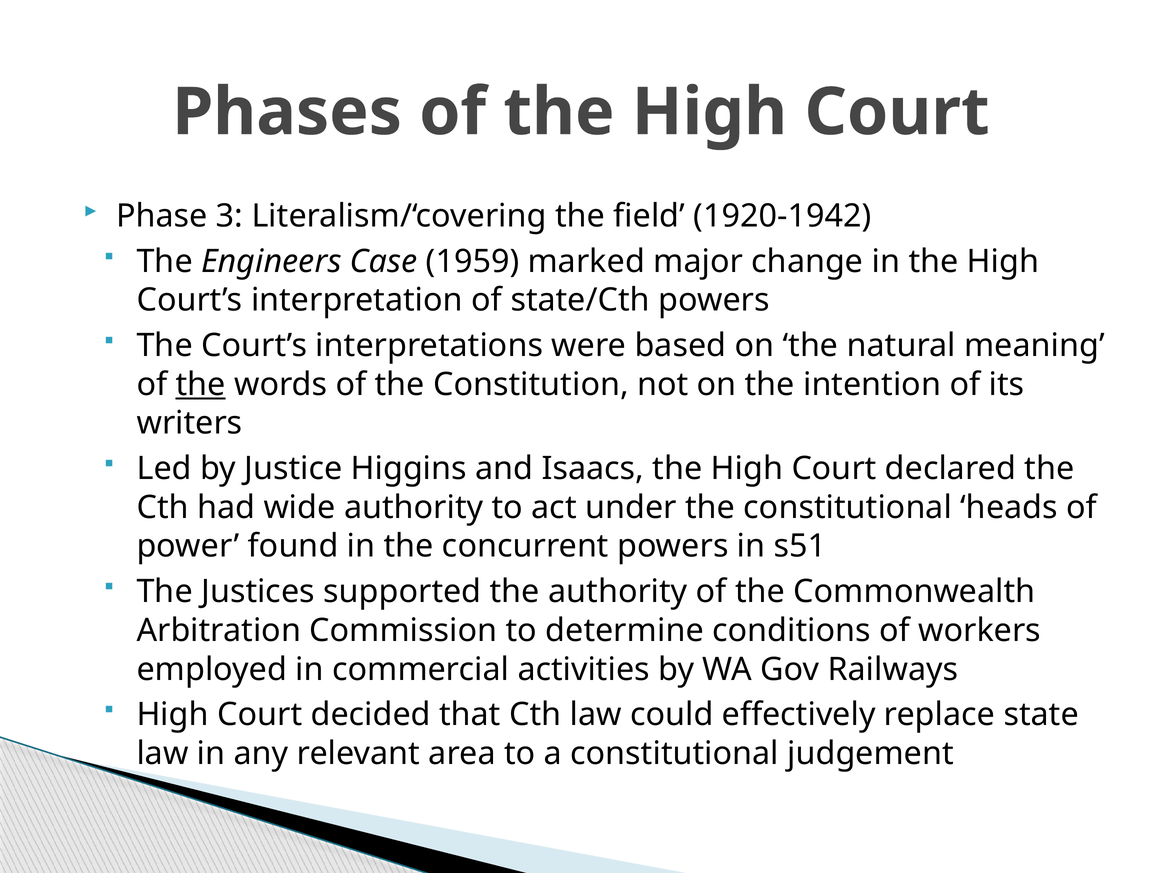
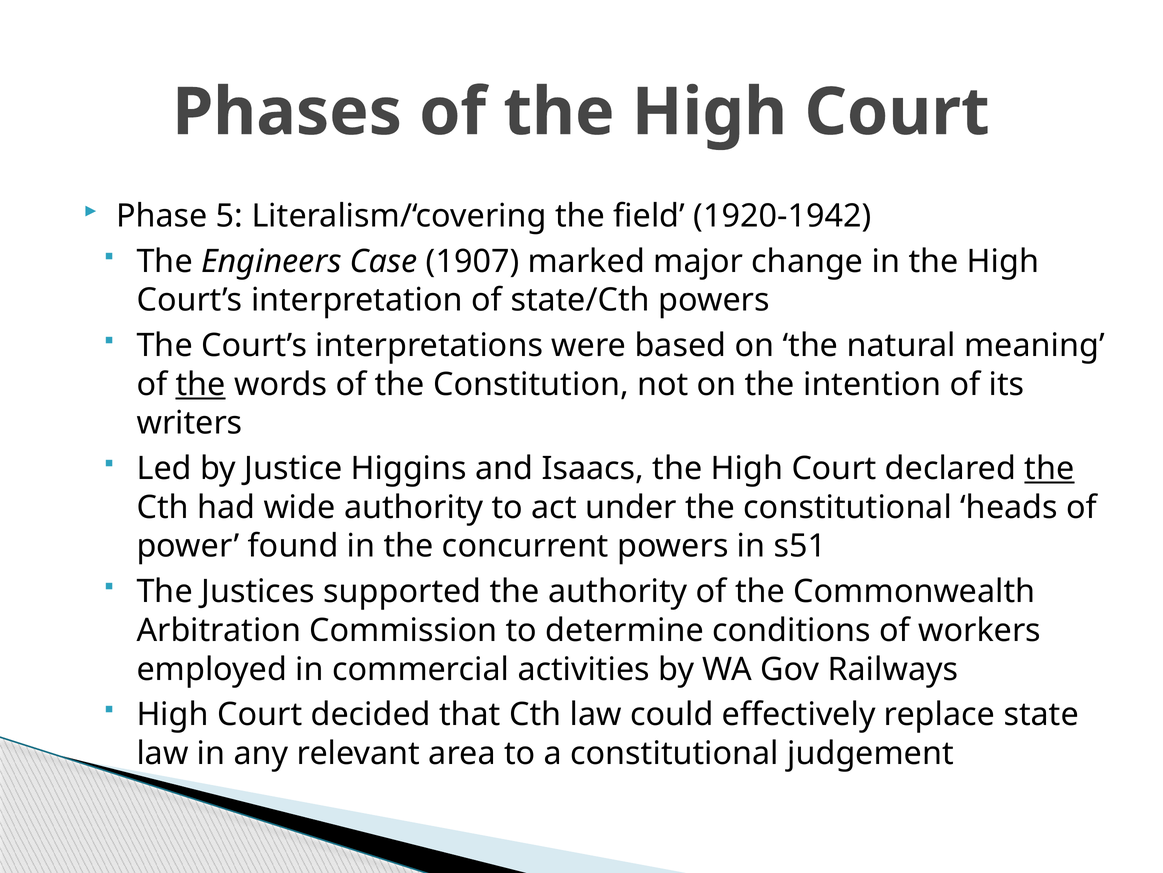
3: 3 -> 5 (230, 216)
1959: 1959 -> 1907 (473, 261)
the underline: none -> present (1049, 468)
